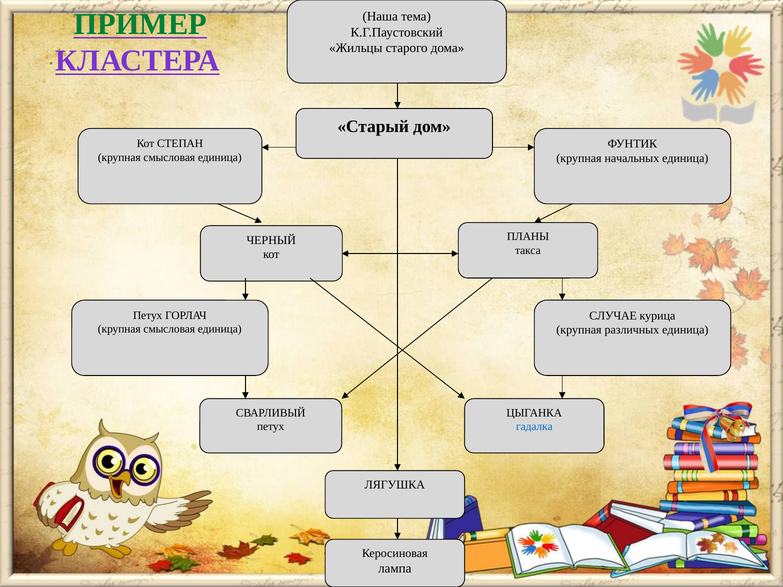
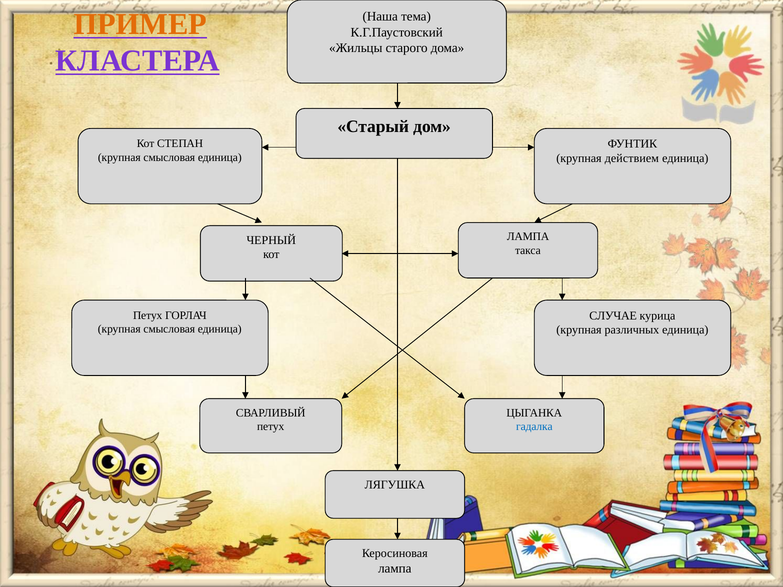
ПРИМЕР colour: green -> orange (140, 24)
начальных: начальных -> действием (632, 158)
ПЛАНЫ: ПЛАНЫ -> ЛАМПА (528, 237)
